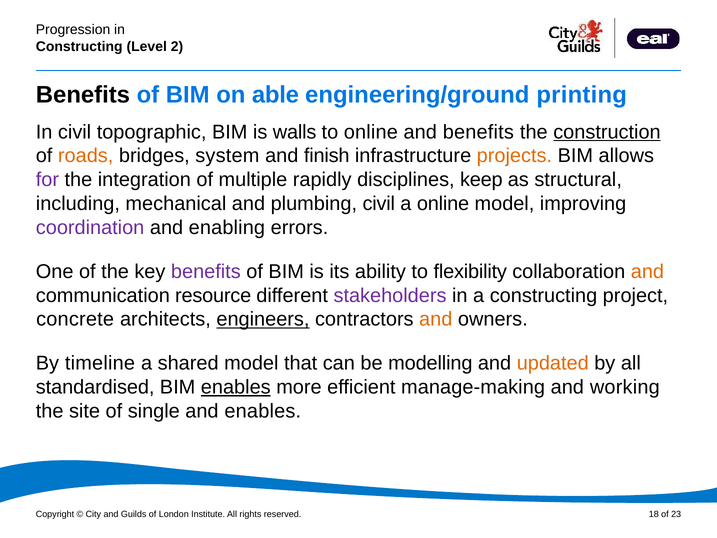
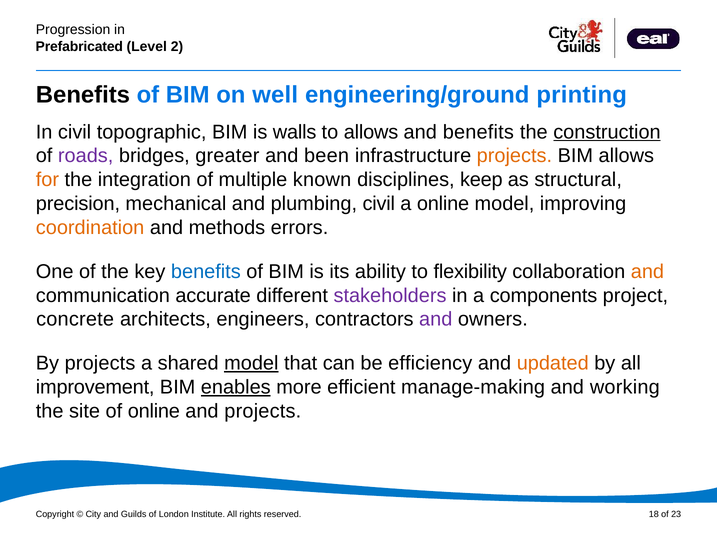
Constructing: Constructing -> Prefabricated (79, 47)
able: able -> well (275, 95)
to online: online -> allows (371, 132)
roads colour: orange -> purple (86, 156)
system: system -> greater (227, 156)
finish: finish -> been (327, 156)
for colour: purple -> orange (47, 180)
rapidly: rapidly -> known (322, 180)
including: including -> precision (78, 204)
coordination colour: purple -> orange (90, 228)
enabling: enabling -> methods (227, 228)
benefits colour: purple -> blue (206, 271)
resource: resource -> accurate (213, 295)
a constructing: constructing -> components (544, 295)
engineers underline: present -> none (263, 319)
and colour: orange -> purple (436, 319)
By timeline: timeline -> projects (100, 363)
model underline: none -> present (251, 363)
modelling: modelling -> efficiency (430, 363)
standardised: standardised -> improvement (95, 387)
of single: single -> online (154, 411)
and enables: enables -> projects (263, 411)
